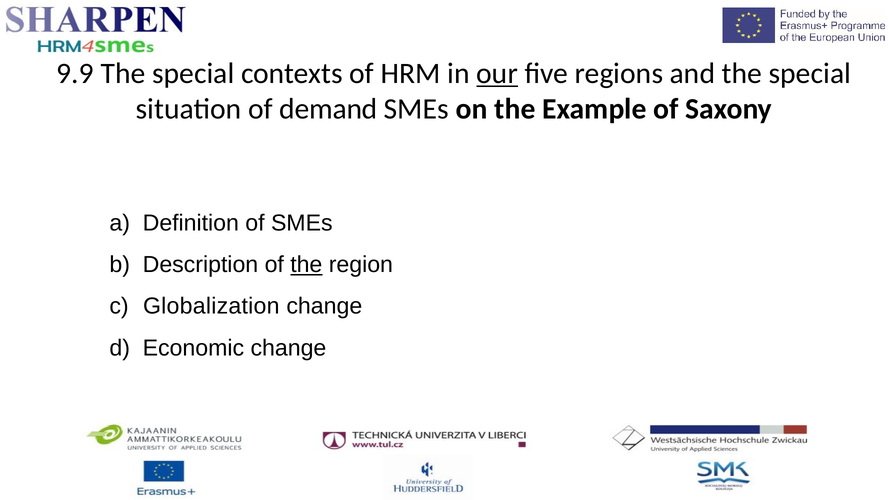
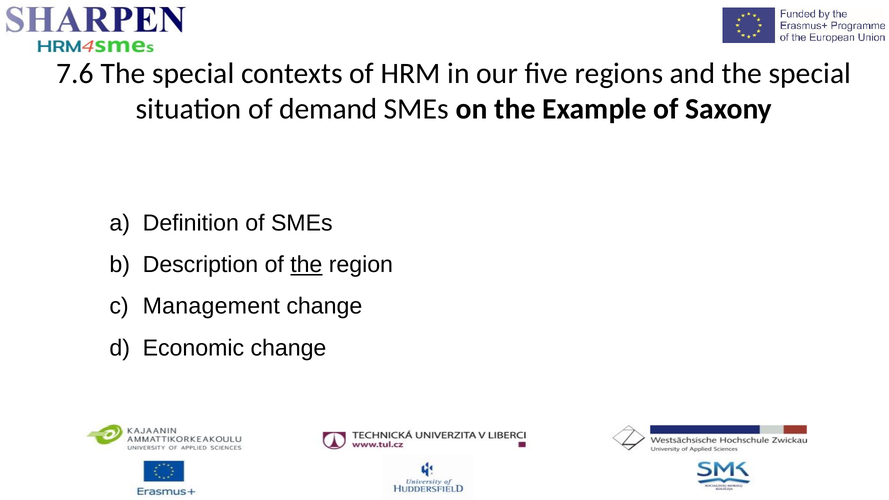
9.9: 9.9 -> 7.6 (75, 73)
our underline: present -> none (497, 73)
Globalization: Globalization -> Management (211, 306)
